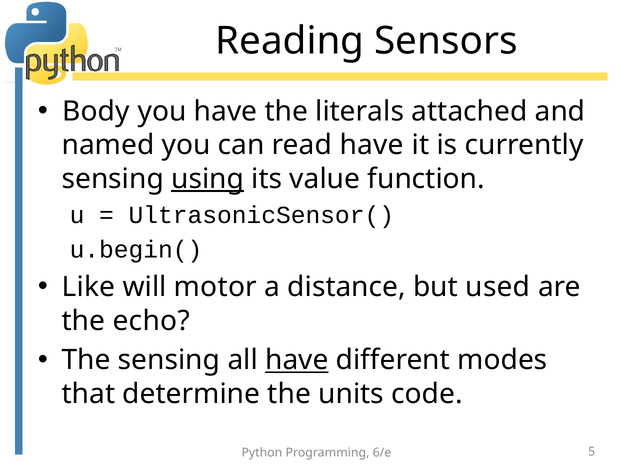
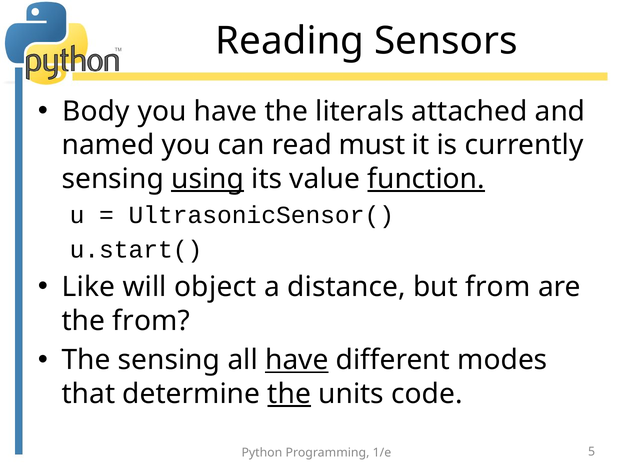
read have: have -> must (372, 145)
function underline: none -> present (426, 179)
u.begin(: u.begin( -> u.start( (136, 250)
motor: motor -> object (215, 288)
but used: used -> from (498, 288)
the echo: echo -> from (151, 321)
the underline: none -> present (289, 395)
6/e: 6/e -> 1/e (382, 454)
